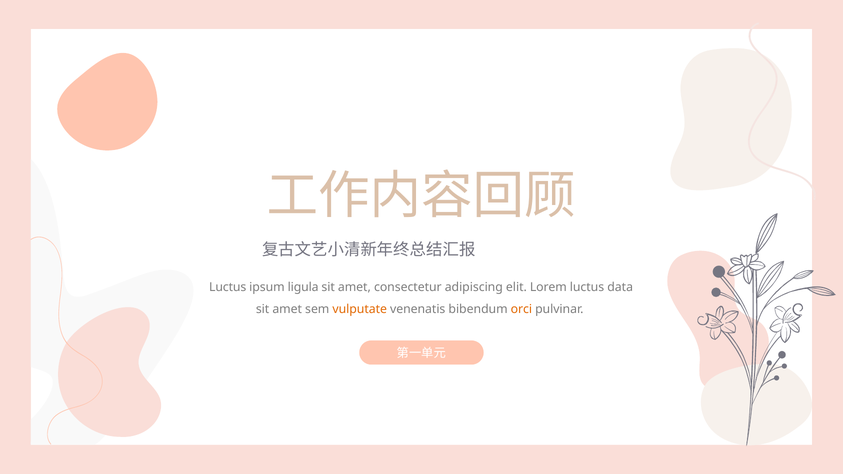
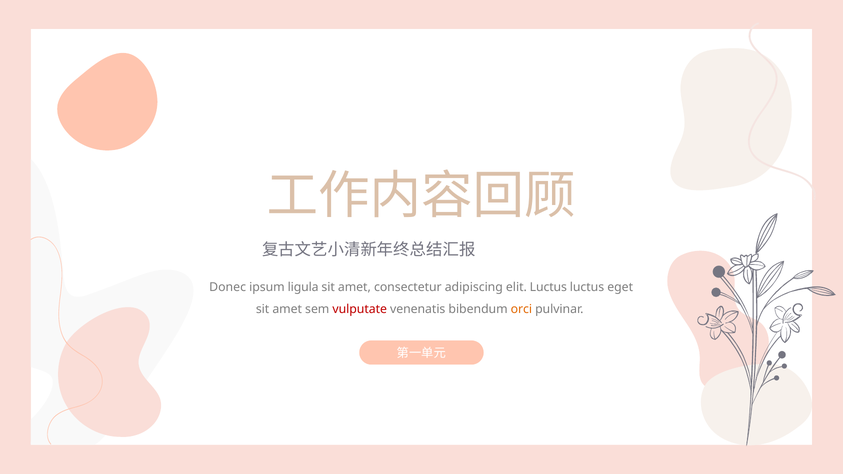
Luctus: Luctus -> Donec (228, 287)
elit Lorem: Lorem -> Luctus (548, 287)
data: data -> eget (620, 287)
vulputate colour: orange -> red (360, 309)
